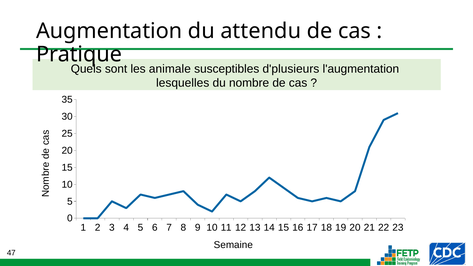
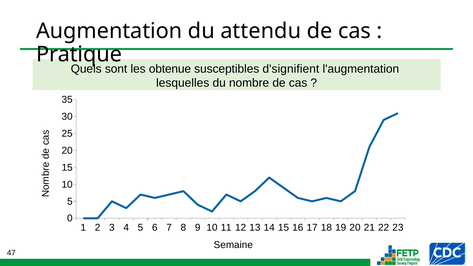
animale: animale -> obtenue (170, 69)
d'plusieurs: d'plusieurs -> d'signifient (291, 69)
